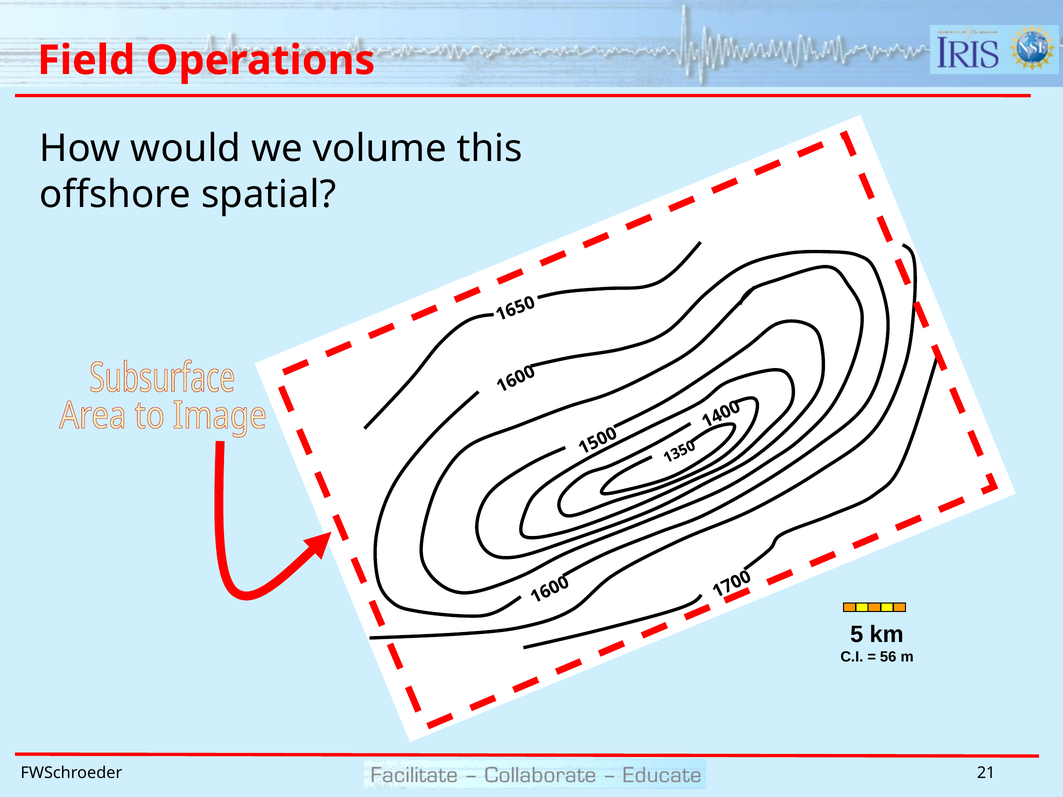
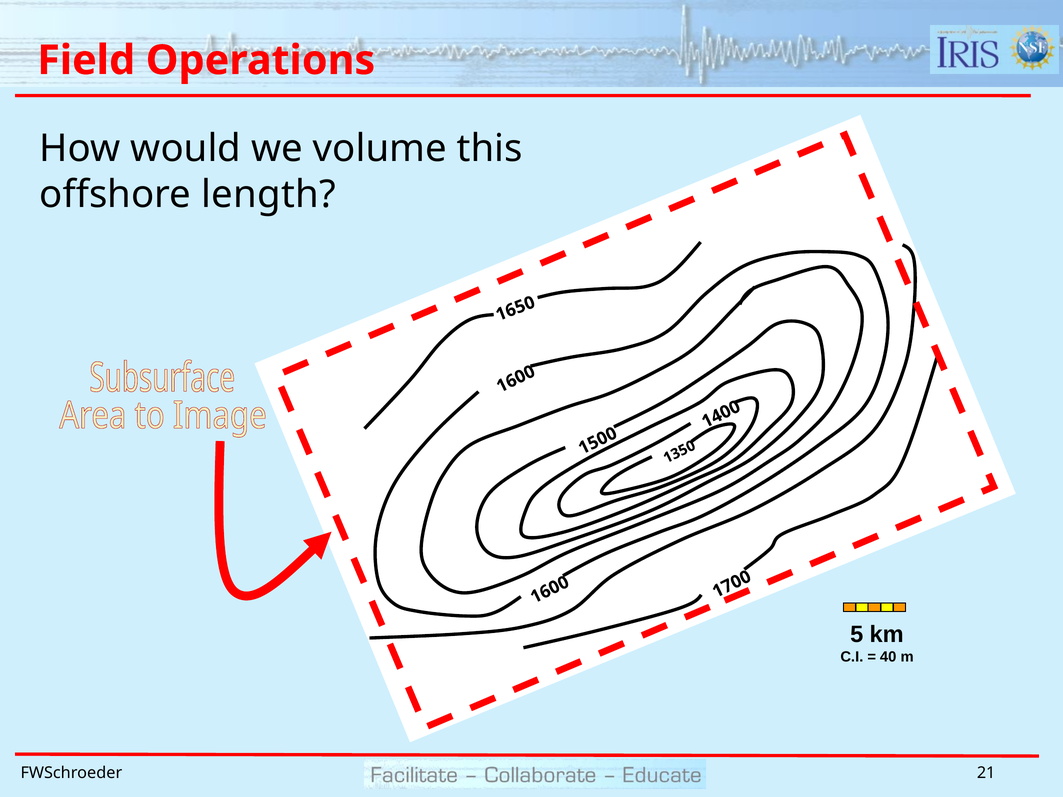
spatial: spatial -> length (269, 195)
56: 56 -> 40 (888, 657)
